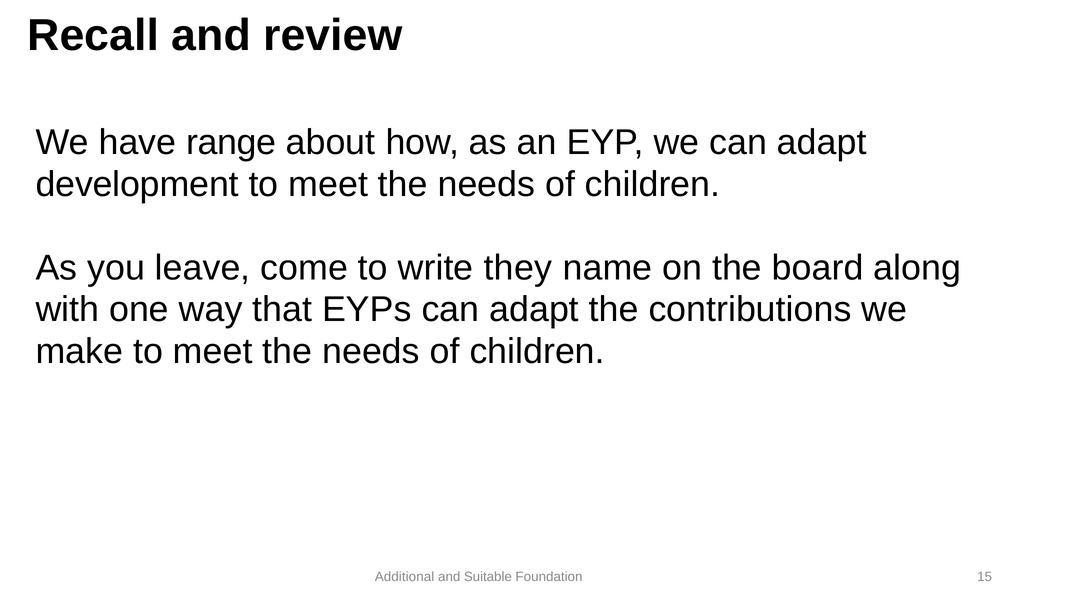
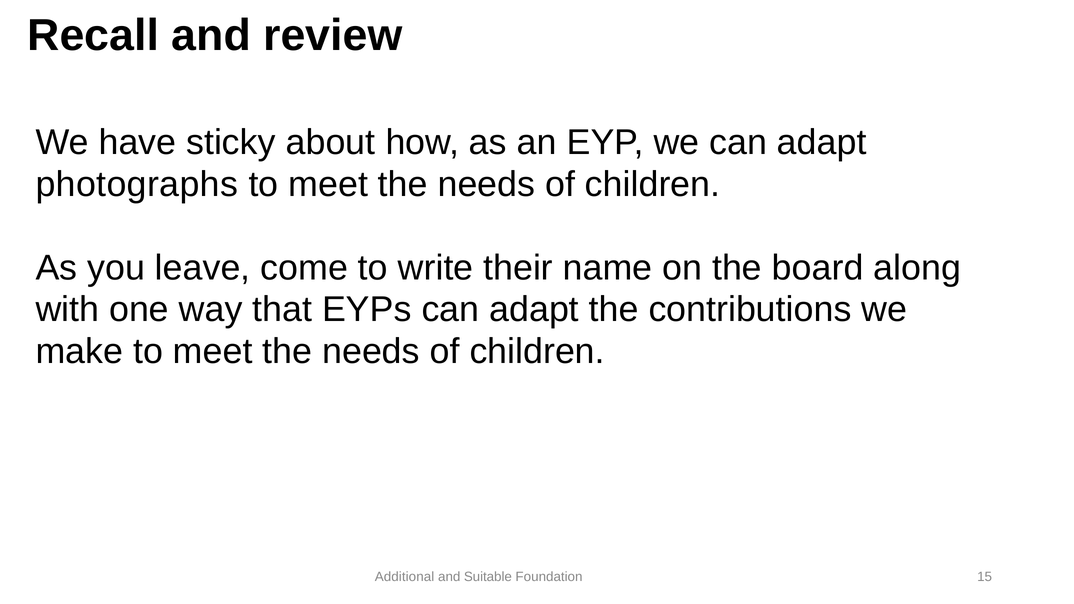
range: range -> sticky (231, 143)
development: development -> photographs (137, 184)
they: they -> their (518, 268)
